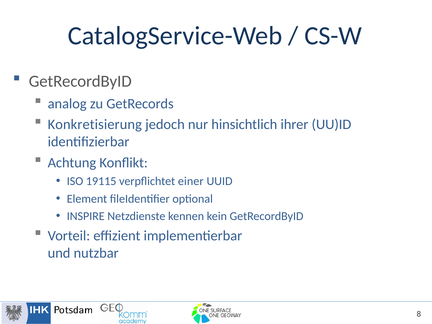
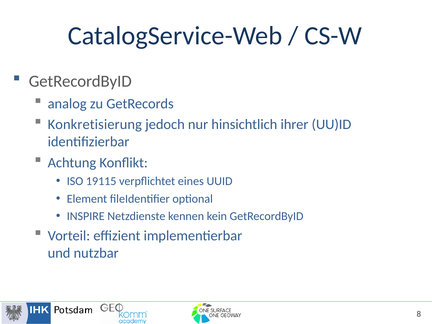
einer: einer -> eines (191, 181)
